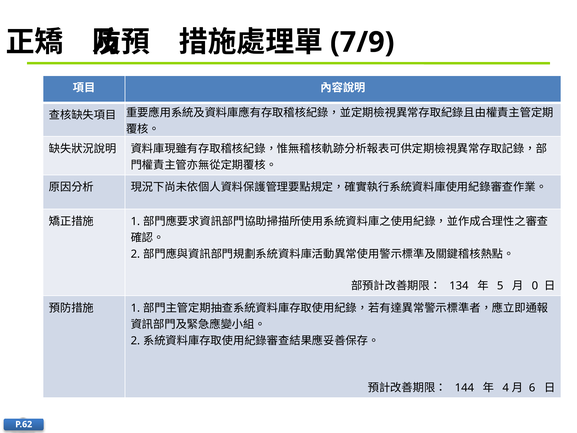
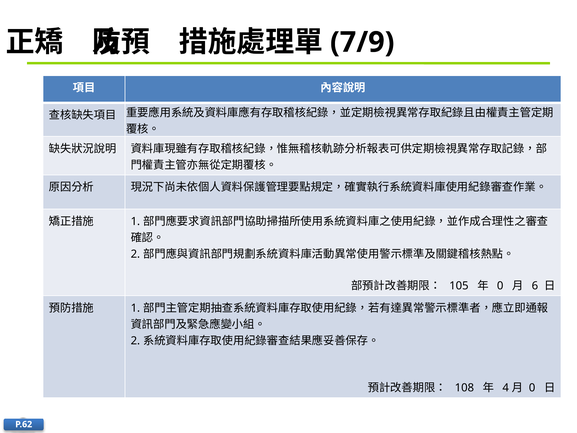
134: 134 -> 105 (459, 286)
5: 5 -> 0 (500, 286)
0: 0 -> 6 (535, 286)
144: 144 -> 108 (464, 387)
6: 6 -> 0 (532, 387)
